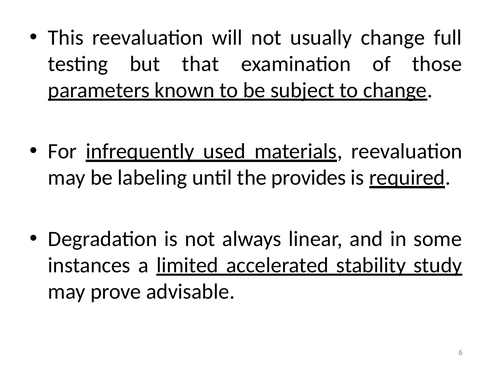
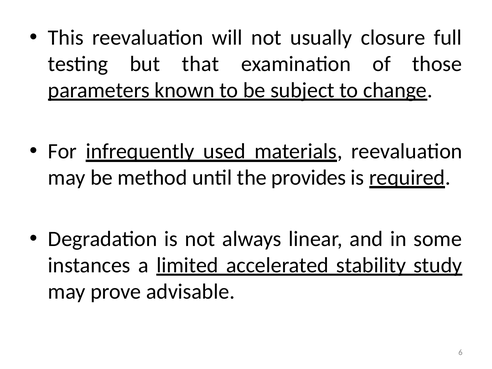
usually change: change -> closure (393, 38)
labeling: labeling -> method (152, 178)
